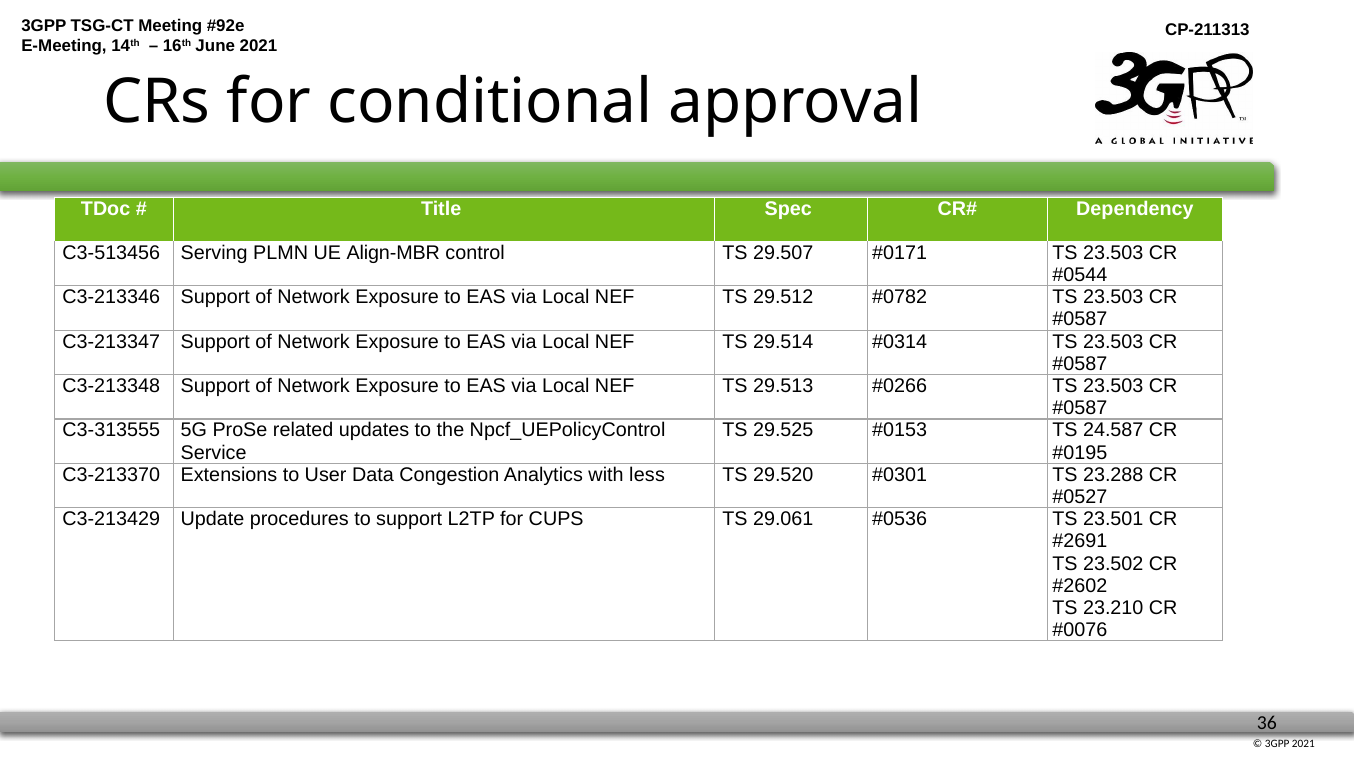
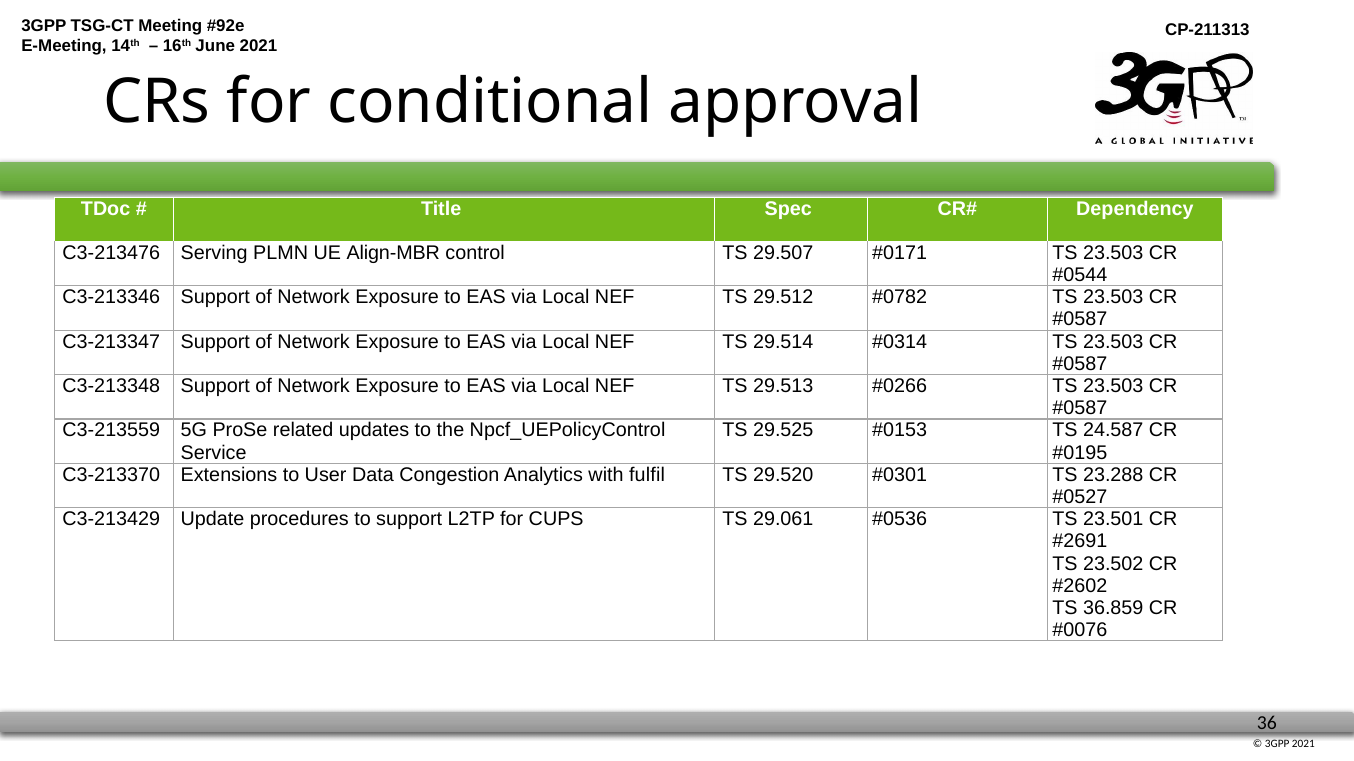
C3-513456: C3-513456 -> C3-213476 (111, 253)
C3-313555: C3-313555 -> C3-213559 (111, 431)
less: less -> fulfil (647, 475)
23.210: 23.210 -> 36.859 (1113, 608)
